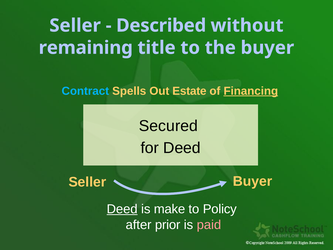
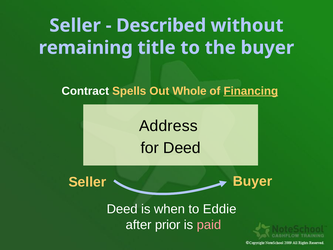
Contract colour: light blue -> white (85, 91)
Estate: Estate -> Whole (189, 91)
Secured: Secured -> Address (168, 126)
Deed underline: present -> none (122, 209)
make: make -> when (169, 209)
Policy: Policy -> Eddie (220, 209)
